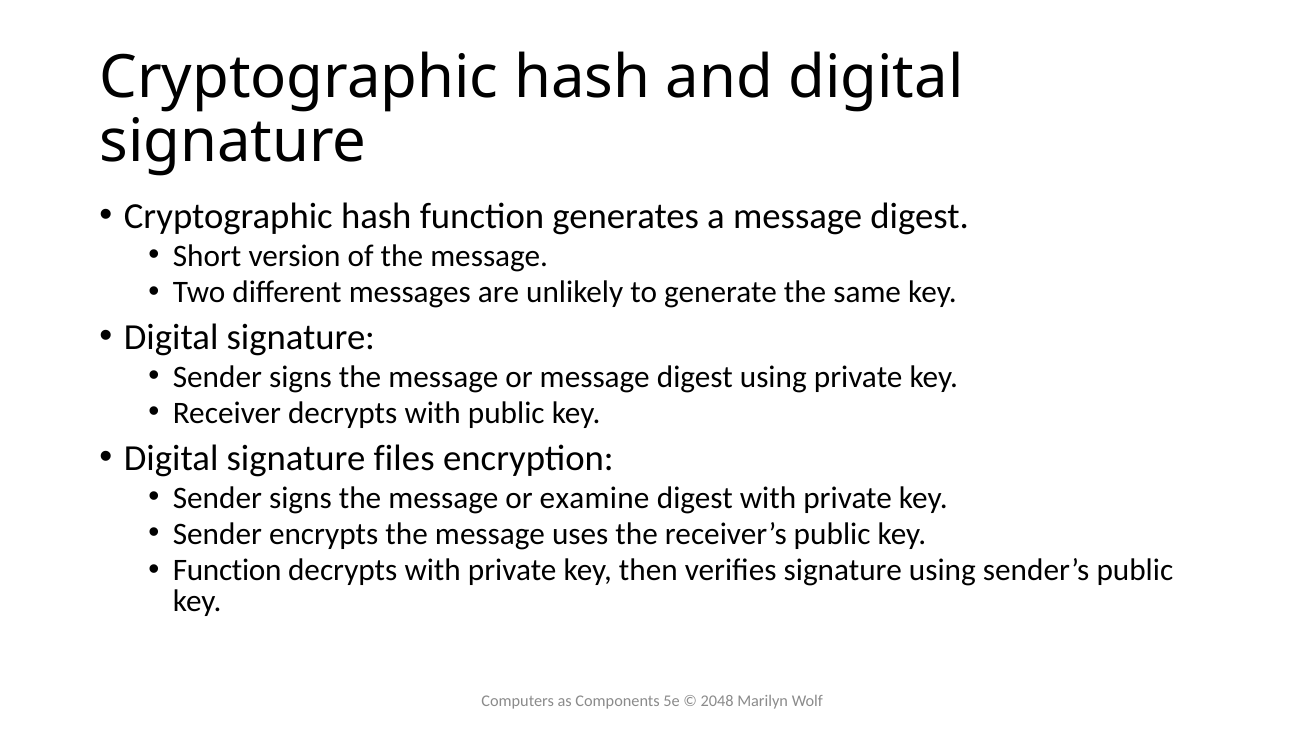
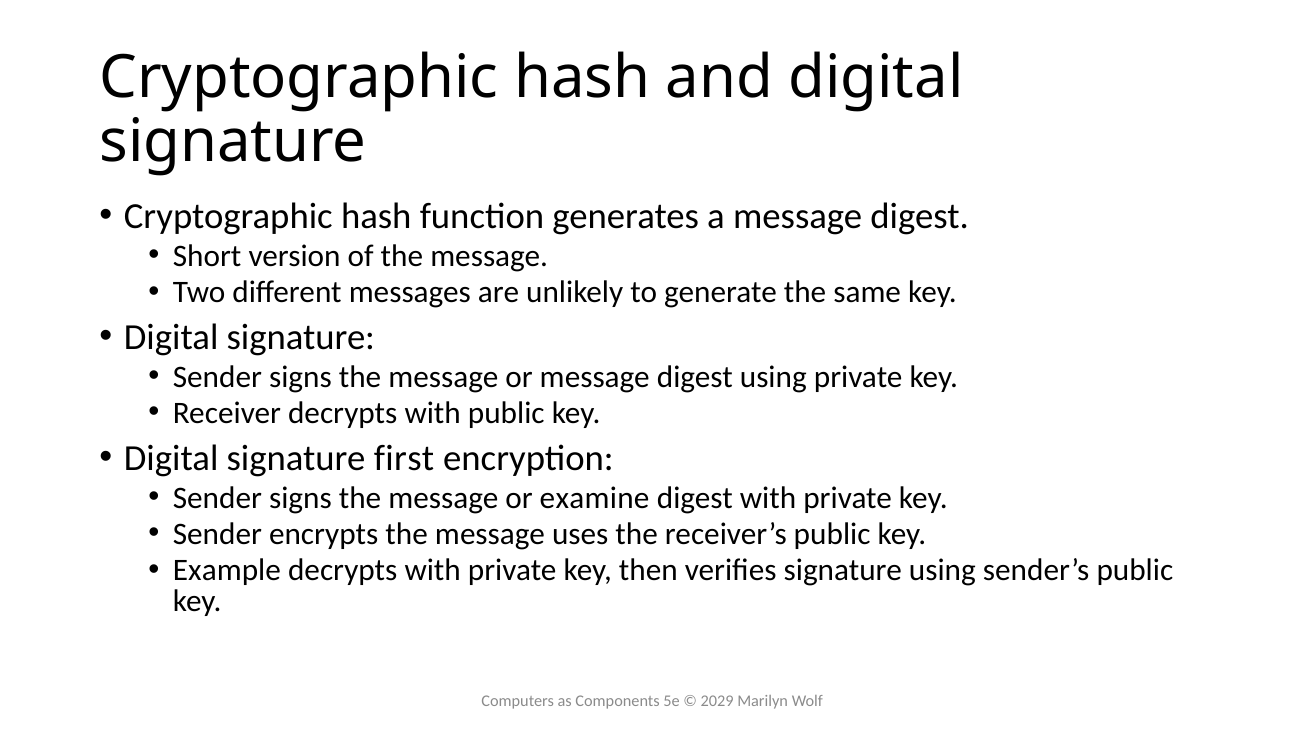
files: files -> first (404, 458)
Function: Function -> Example (227, 571)
2048: 2048 -> 2029 (717, 701)
